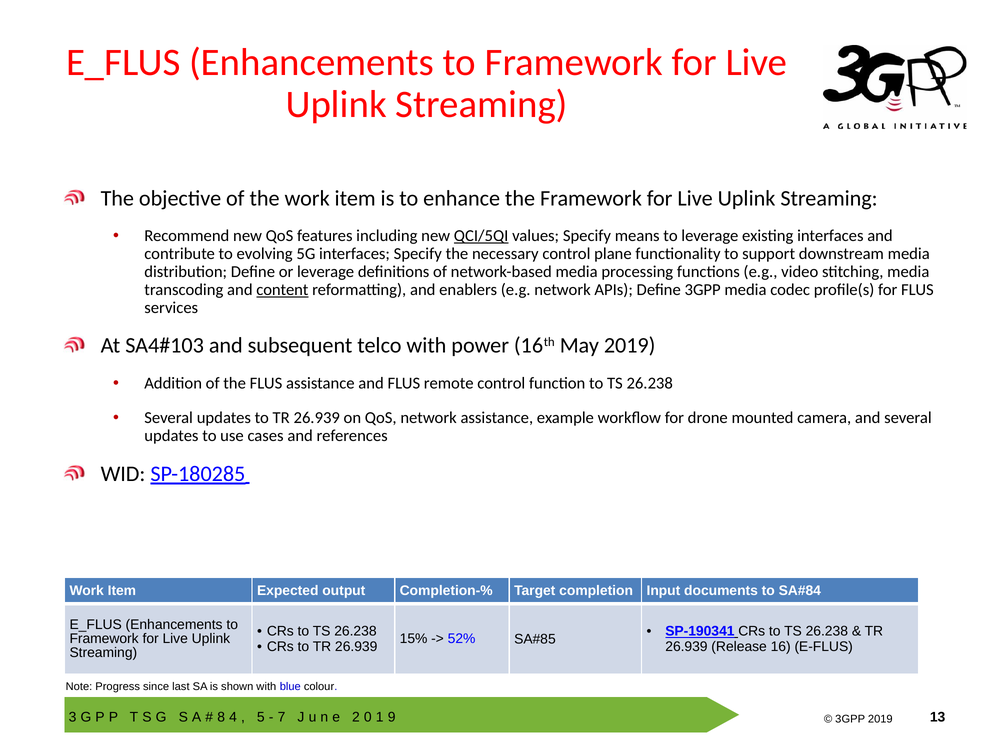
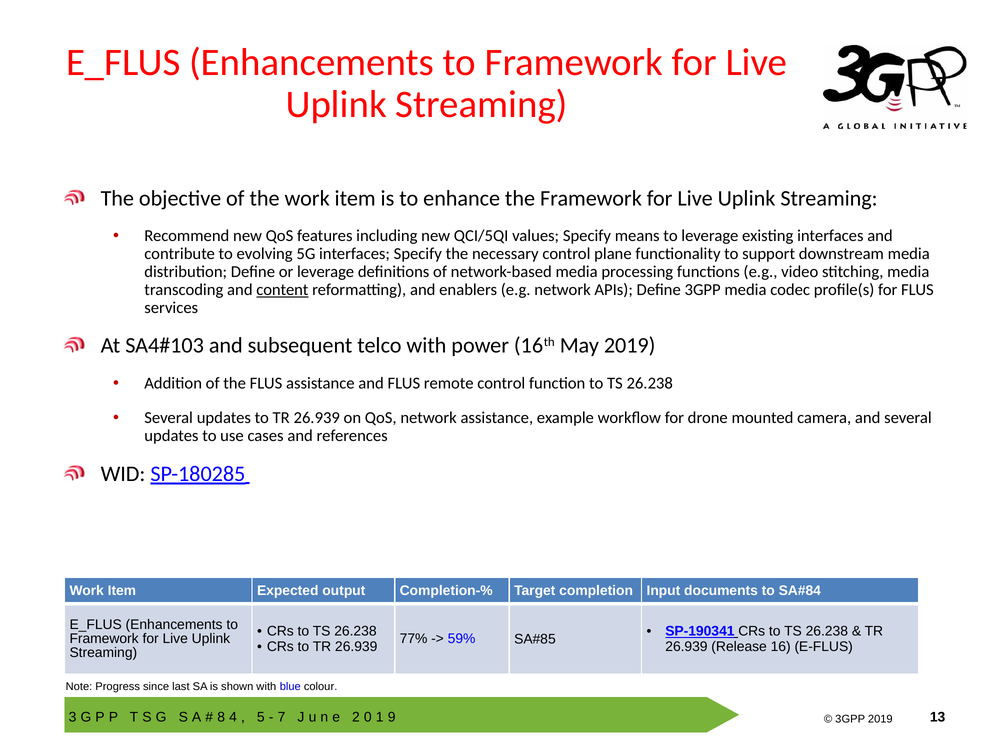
QCI/5QI underline: present -> none (481, 236)
15%: 15% -> 77% (414, 638)
52%: 52% -> 59% (462, 638)
